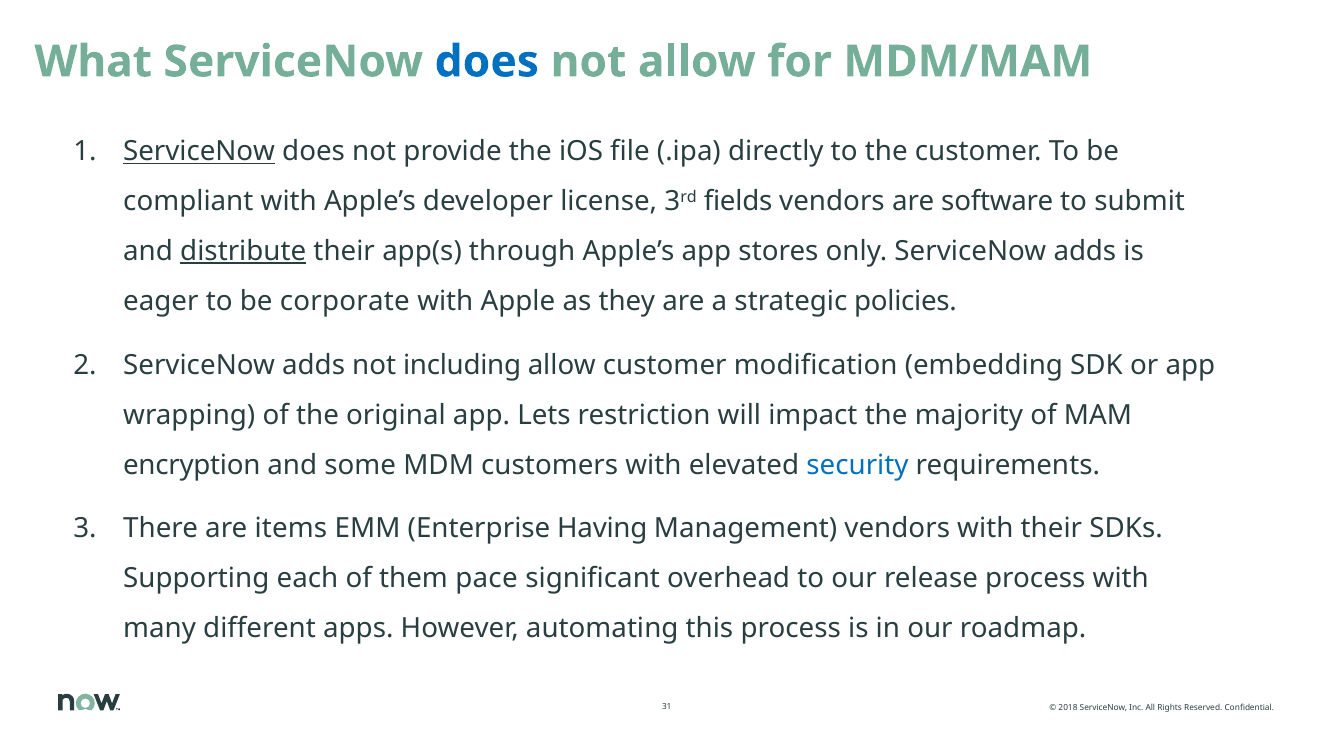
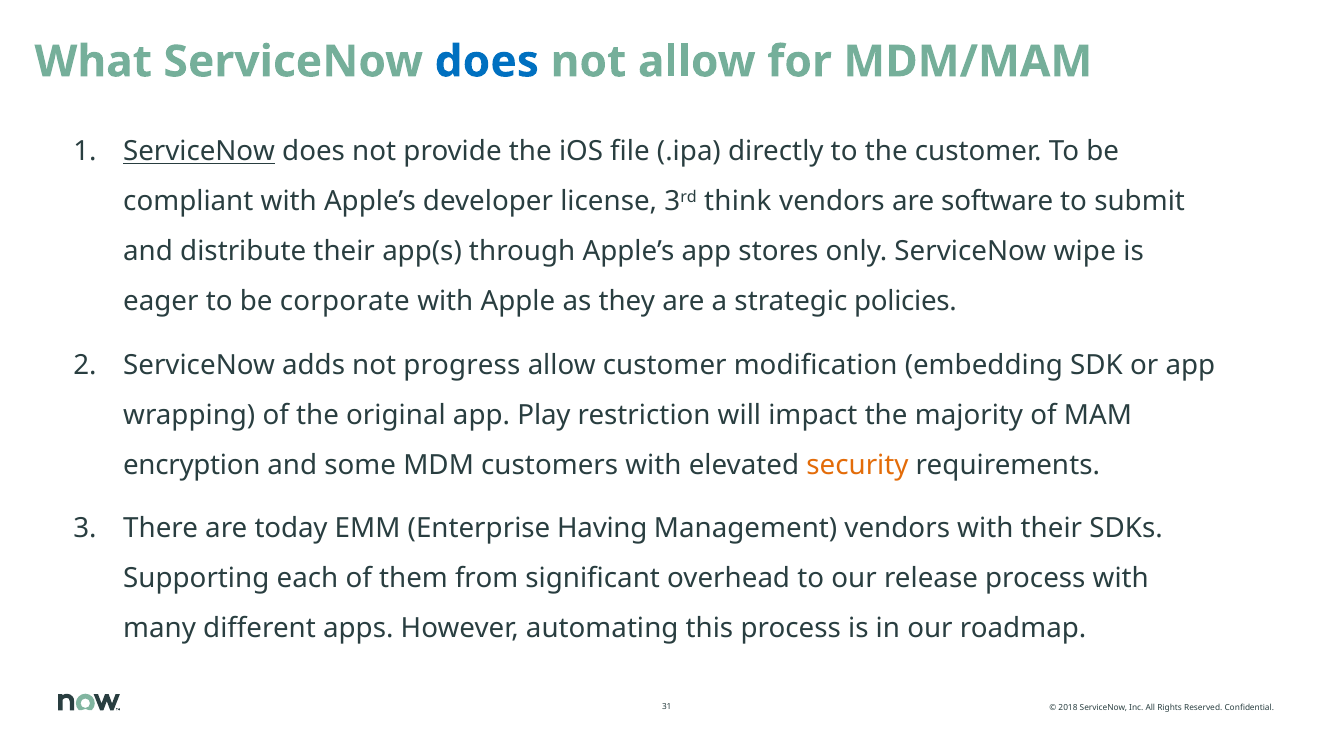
fields: fields -> think (738, 201)
distribute underline: present -> none (243, 251)
only ServiceNow adds: adds -> wipe (1085, 251)
including: including -> progress (462, 365)
Lets: Lets -> Play (544, 415)
security colour: blue -> orange (857, 465)
items: items -> today (291, 528)
pace: pace -> from (487, 578)
